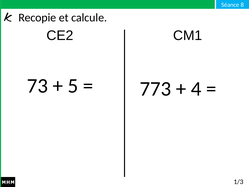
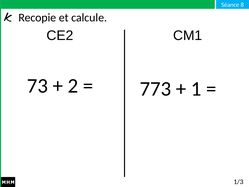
5: 5 -> 2 (73, 86)
4: 4 -> 1 (196, 89)
